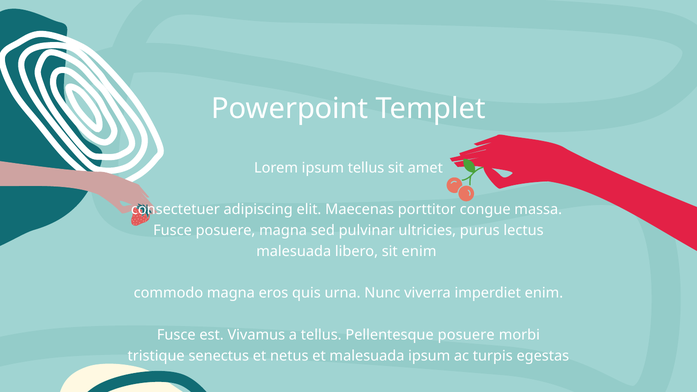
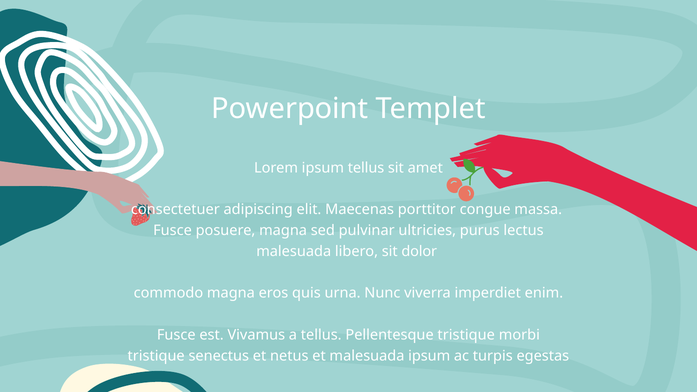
sit enim: enim -> dolor (419, 251)
Pellentesque posuere: posuere -> tristique (466, 335)
